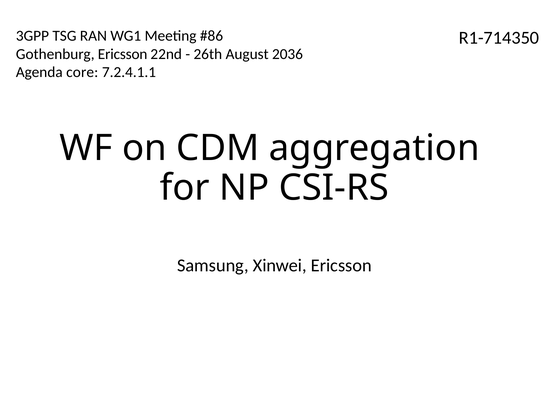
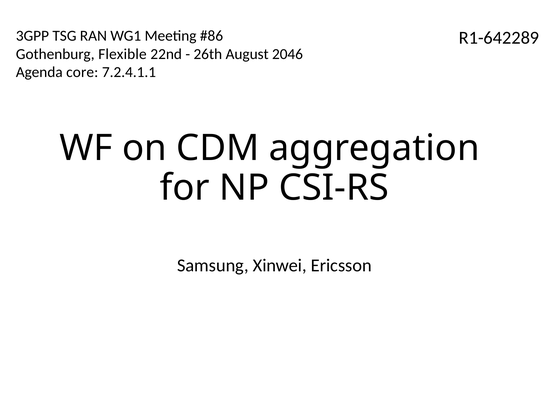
R1-714350: R1-714350 -> R1-642289 (499, 38)
Gothenburg Ericsson: Ericsson -> Flexible (122, 54)
2036: 2036 -> 2046 (287, 54)
